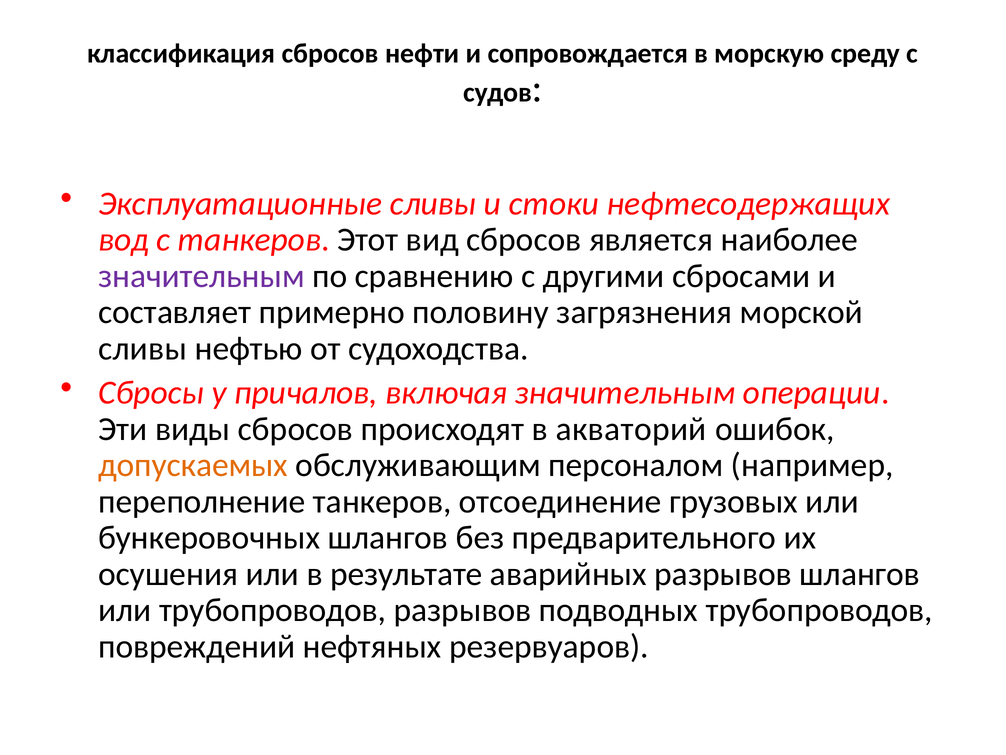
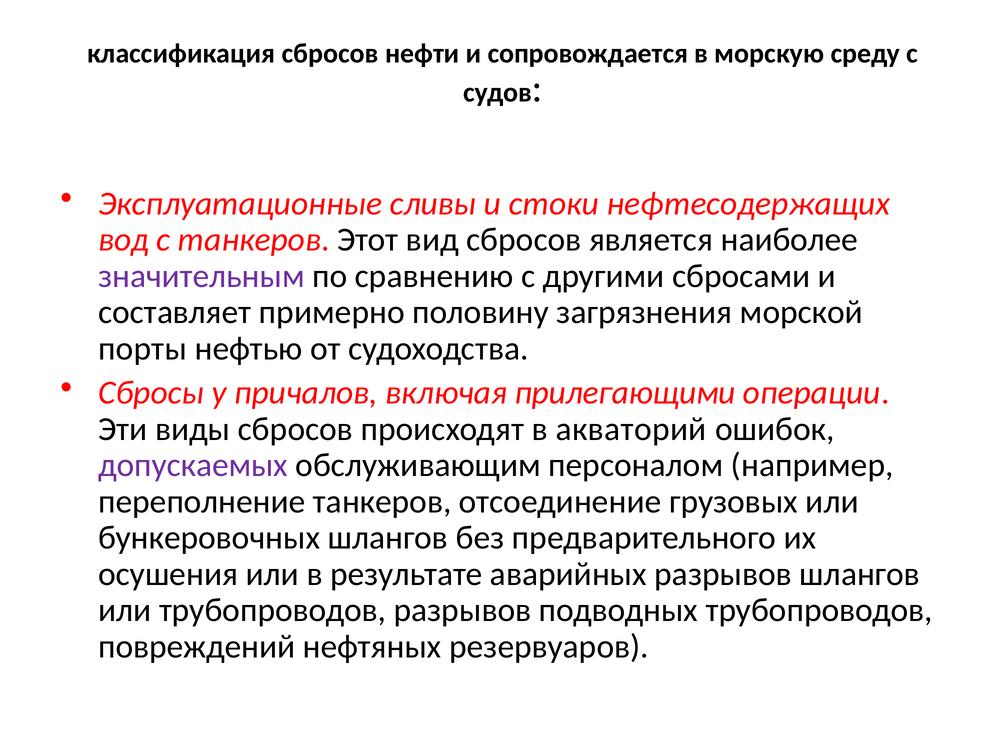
сливы: сливы -> порты (143, 348)
включая значительным: значительным -> прилегающими (625, 393)
допускаемых colour: orange -> purple (193, 465)
